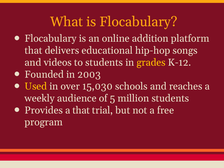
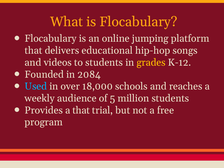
addition: addition -> jumping (150, 39)
2003: 2003 -> 2084 (89, 74)
Used colour: yellow -> light blue (36, 86)
15,030: 15,030 -> 18,000 (98, 86)
